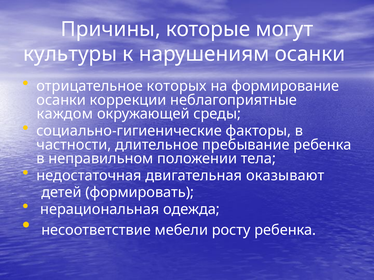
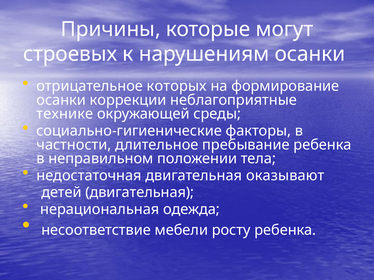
культуры: культуры -> строевых (70, 54)
каждом: каждом -> технике (65, 114)
детей формировать: формировать -> двигательная (140, 193)
